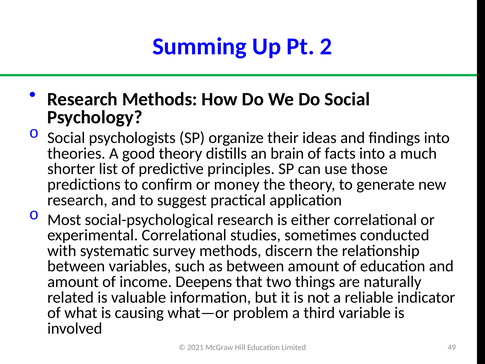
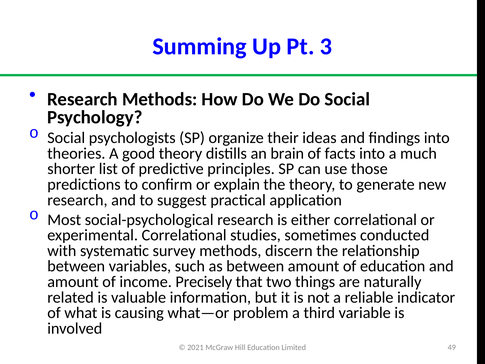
2: 2 -> 3 (326, 47)
money: money -> explain (237, 184)
Deepens: Deepens -> Precisely (204, 282)
